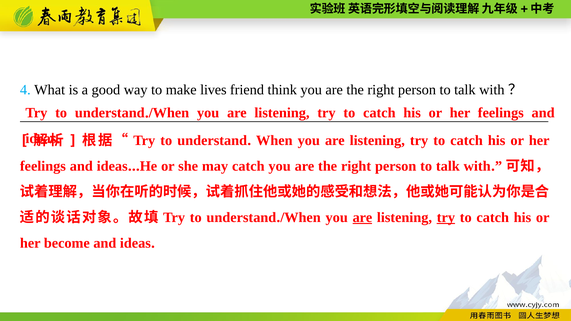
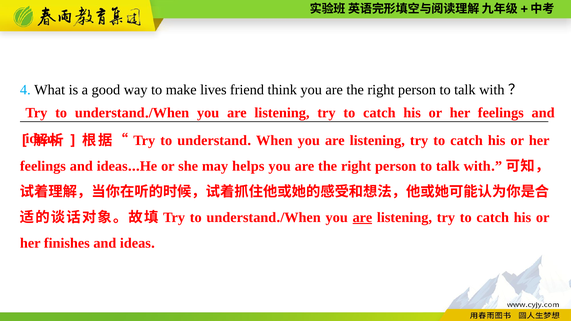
may catch: catch -> helps (248, 166)
try underline: present -> none (446, 218)
become: become -> finishes (67, 243)
